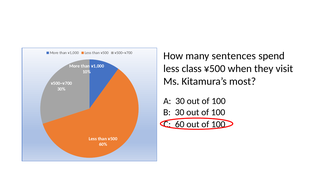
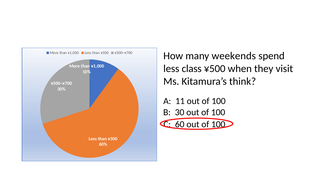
sentences: sentences -> weekends (234, 56)
most: most -> think (243, 81)
A 30: 30 -> 11 (180, 101)
